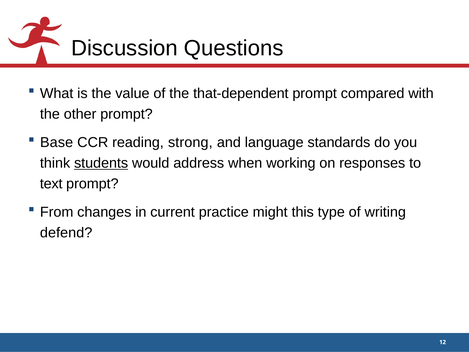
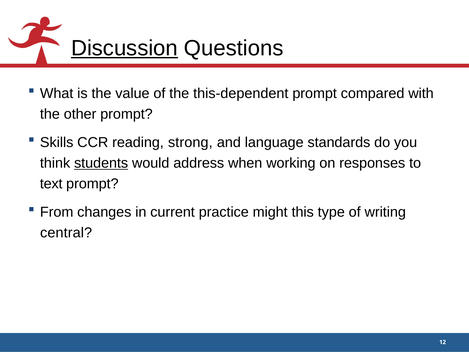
Discussion underline: none -> present (124, 48)
that-dependent: that-dependent -> this-dependent (241, 93)
Base: Base -> Skills (57, 142)
defend: defend -> central (66, 233)
